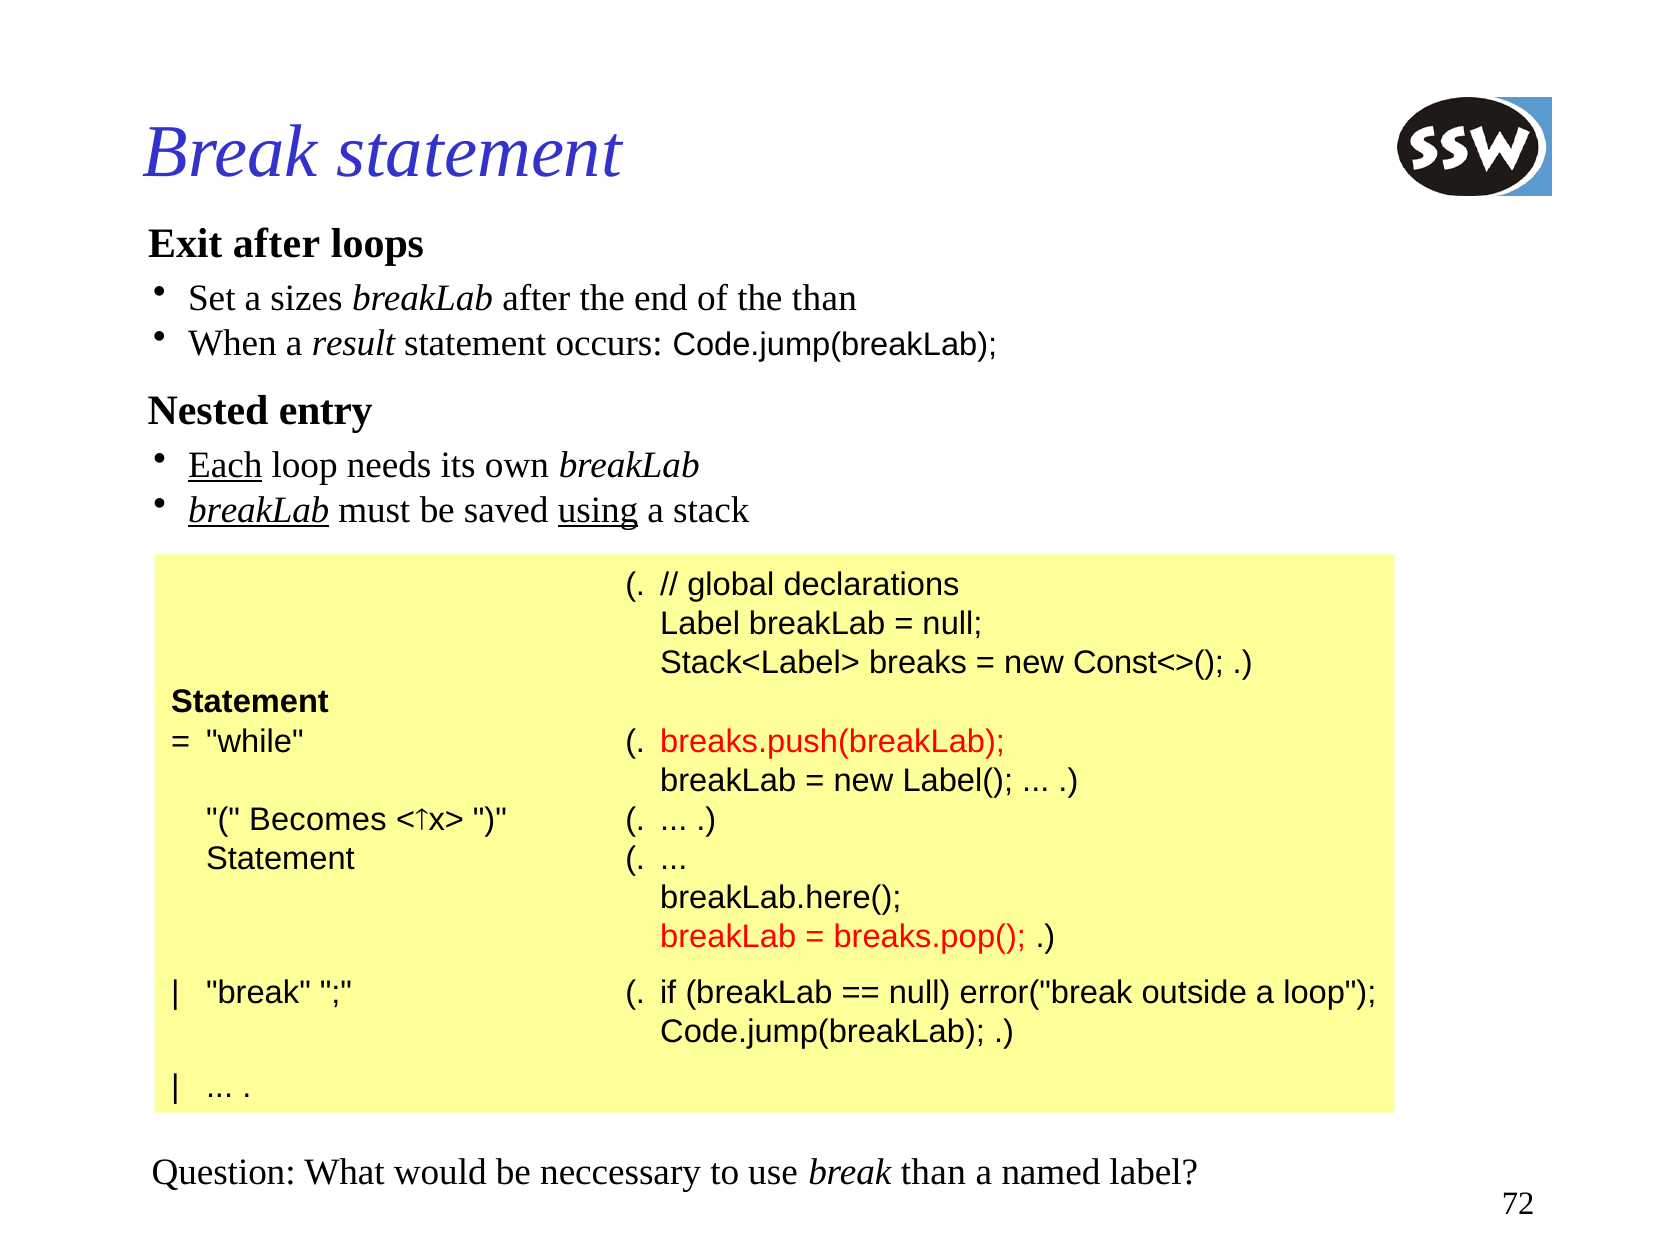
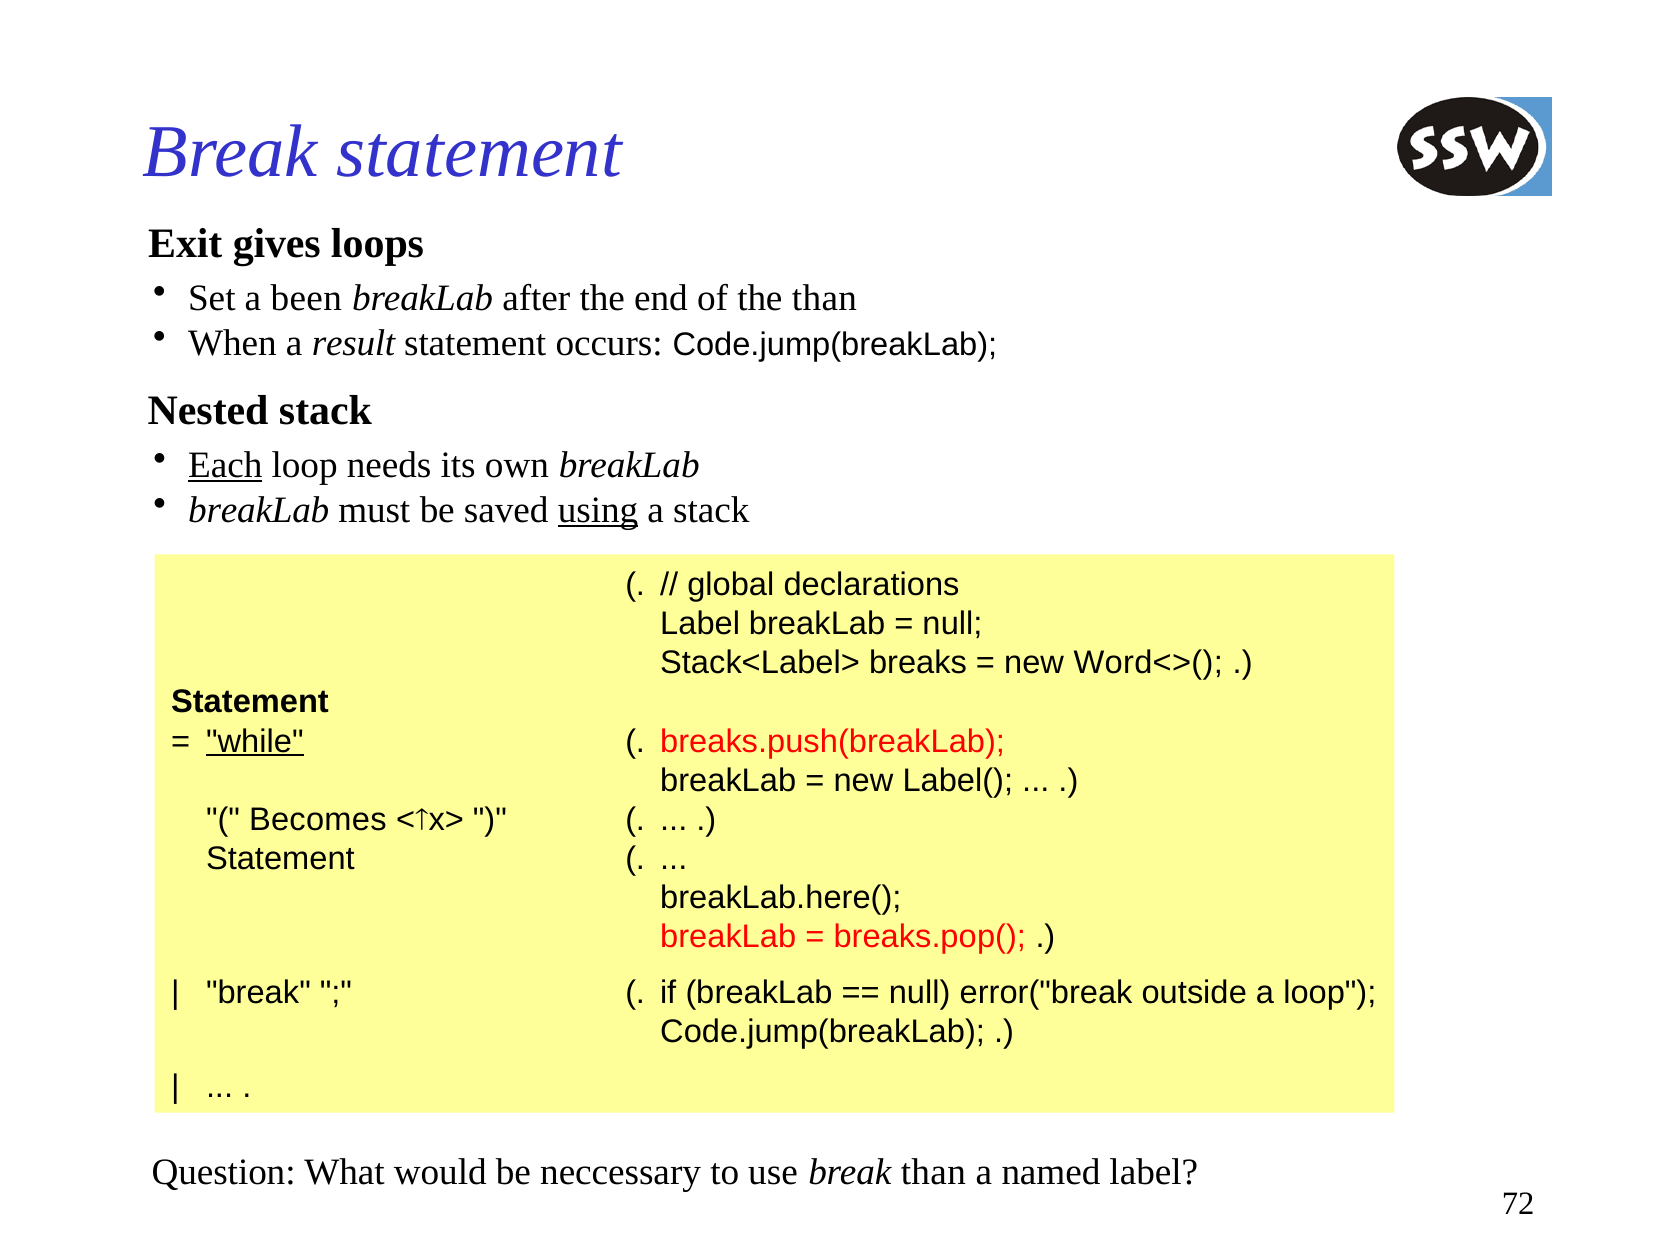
Exit after: after -> gives (277, 244)
sizes: sizes -> been (306, 299)
Nested entry: entry -> stack (326, 411)
breakLab underline: present -> none (259, 510)
Const<>(: Const<>( -> Word<>( (1148, 663)
while underline: none -> present (255, 742)
